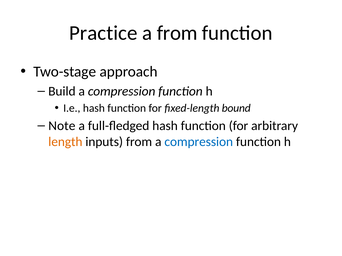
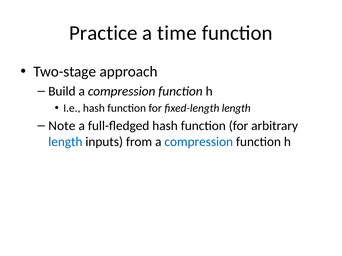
a from: from -> time (177, 33)
fixed-length bound: bound -> length (236, 108)
length colour: orange -> blue (65, 142)
